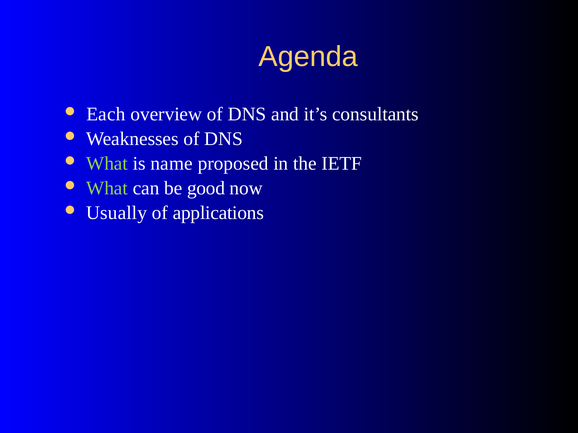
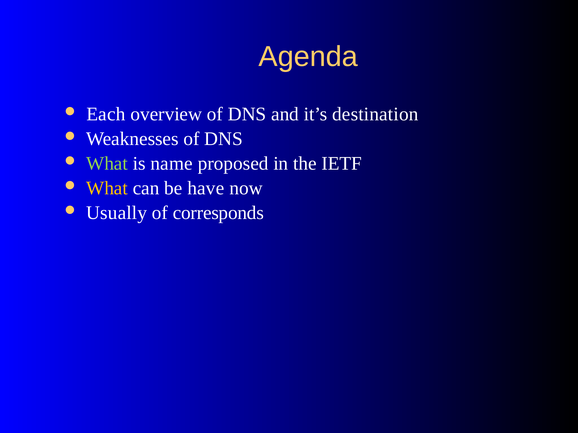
consultants: consultants -> destination (375, 114)
What colour: light green -> yellow (107, 188)
good: good -> have (206, 188)
applications: applications -> corresponds (218, 213)
